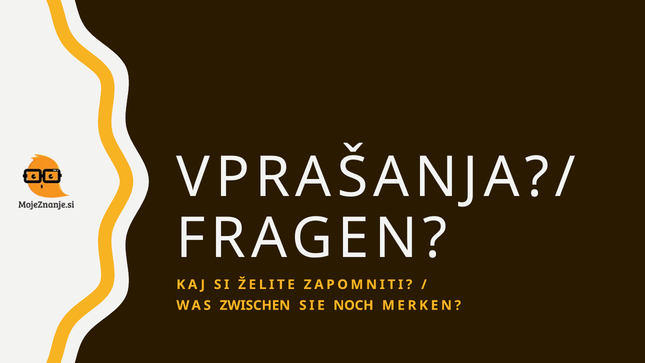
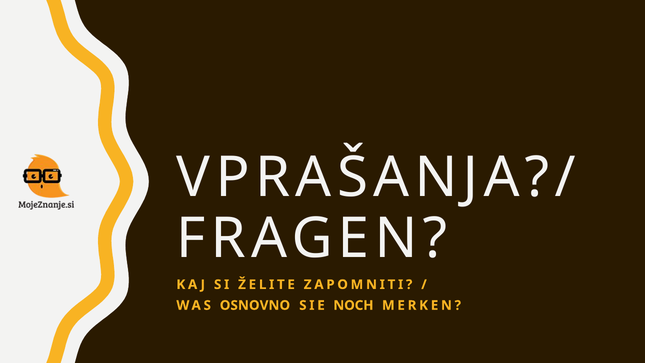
ZWISCHEN: ZWISCHEN -> OSNOVNO (255, 305)
